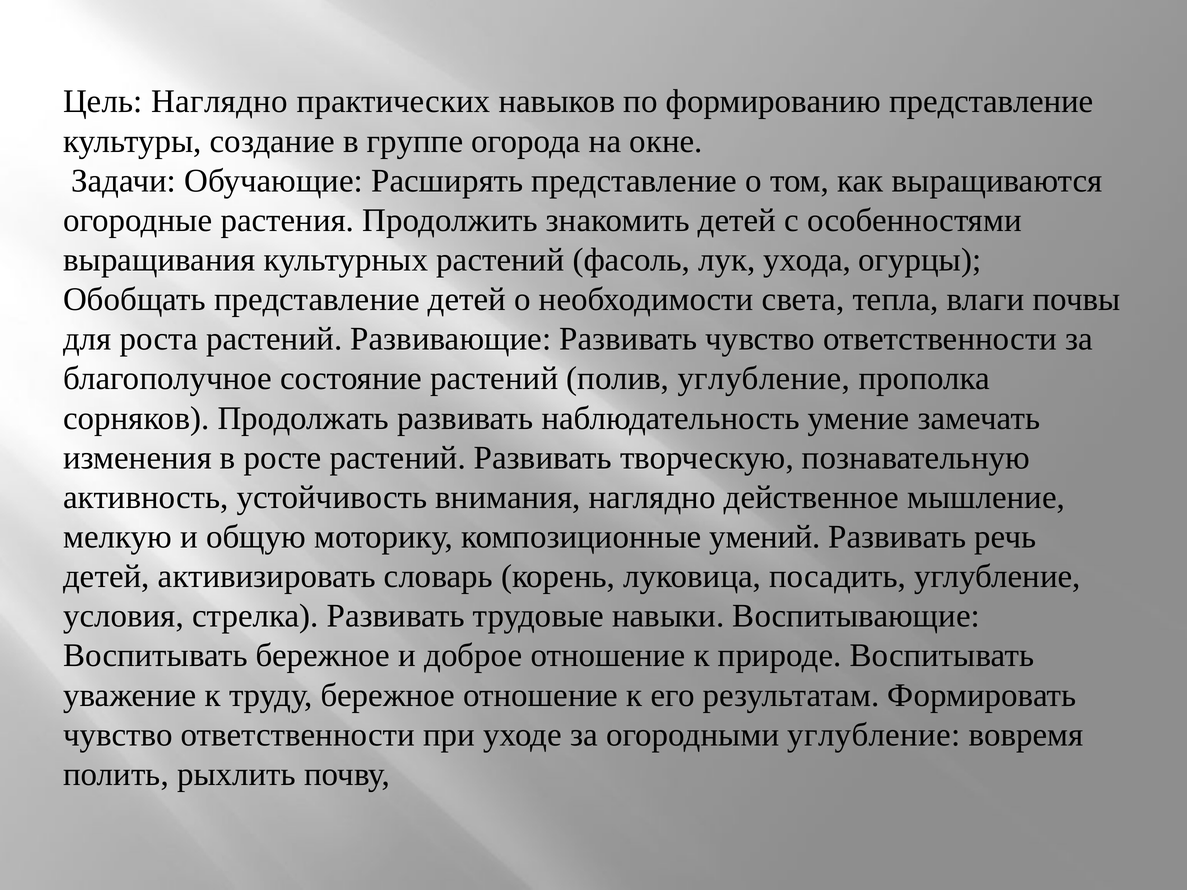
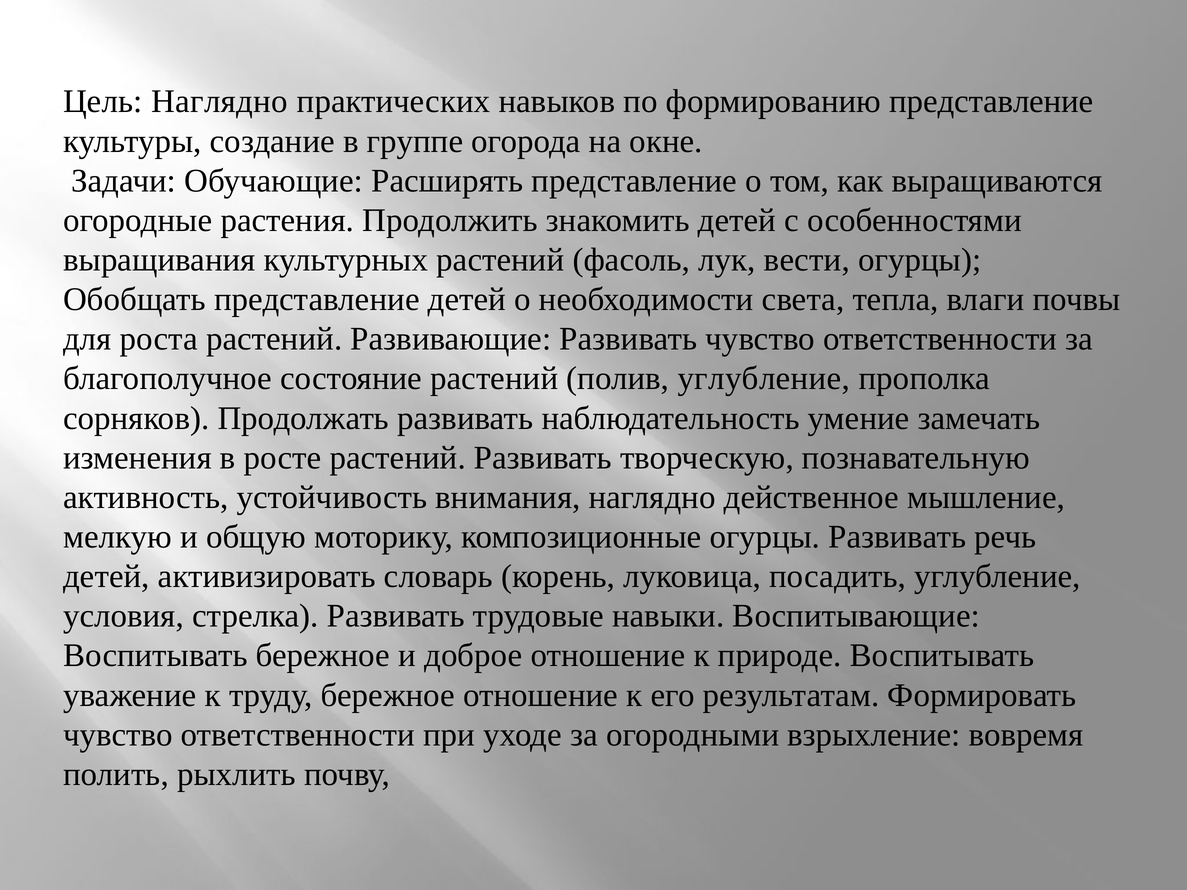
ухода: ухода -> вести (807, 260)
композиционные умений: умений -> огурцы (765, 537)
огородными углубление: углубление -> взрыхление (874, 735)
